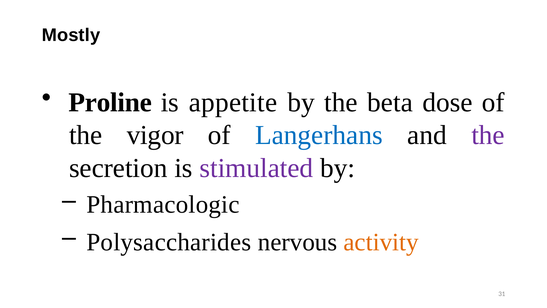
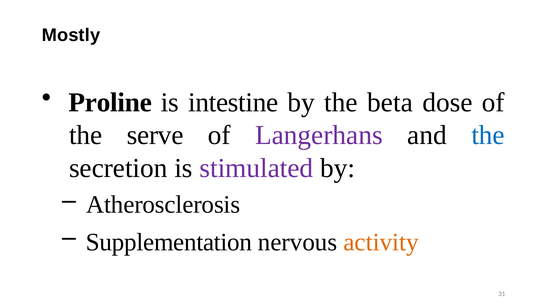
appetite: appetite -> intestine (233, 102)
vigor: vigor -> serve (155, 135)
Langerhans colour: blue -> purple (319, 135)
the colour: purple -> blue (488, 135)
Pharmacologic: Pharmacologic -> Atherosclerosis (163, 204)
Polysaccharides: Polysaccharides -> Supplementation (169, 242)
